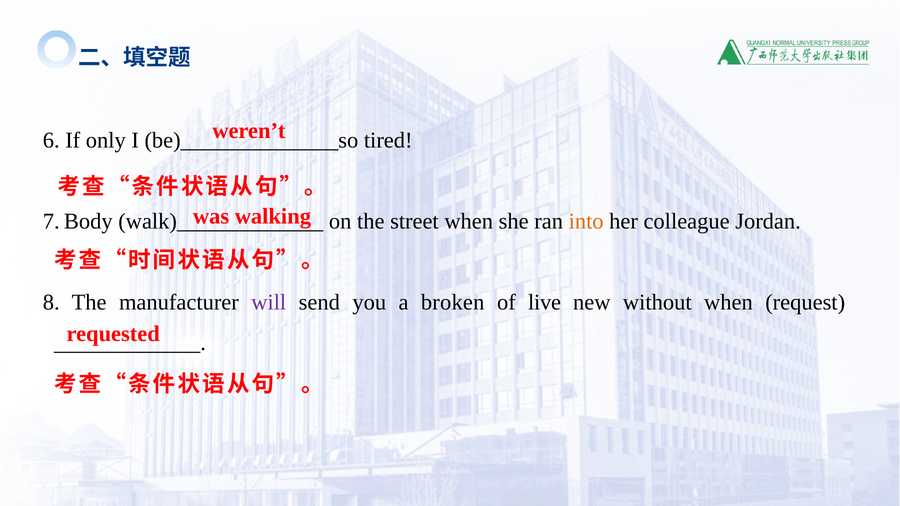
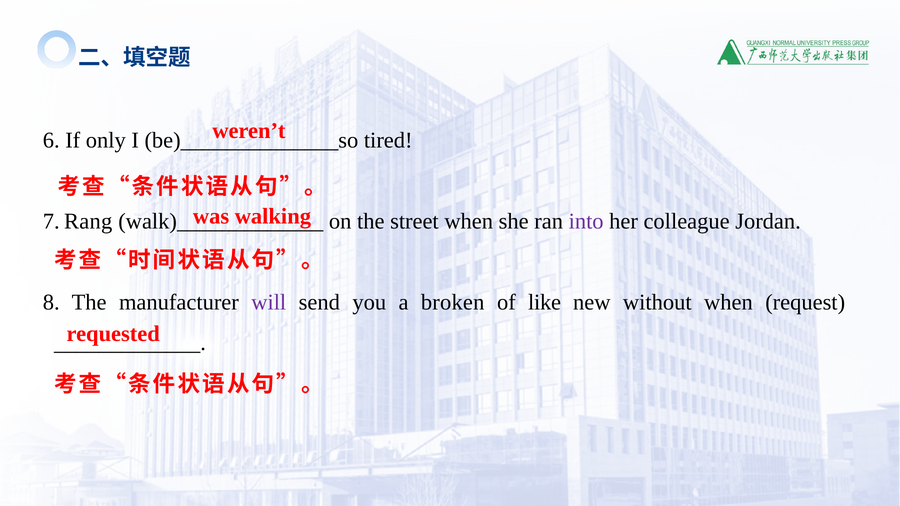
Body: Body -> Rang (88, 221)
into colour: orange -> purple (586, 221)
live: live -> like (545, 302)
